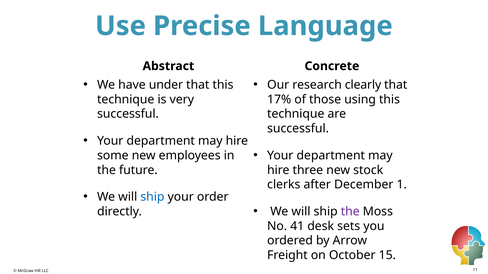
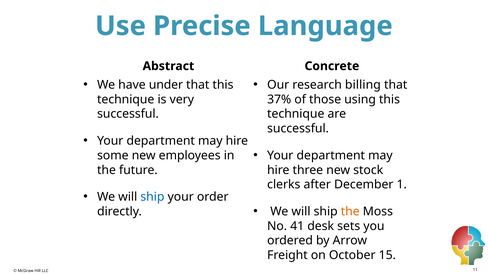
clearly: clearly -> billing (363, 85)
17%: 17% -> 37% (279, 100)
the colour: purple -> orange (350, 212)
